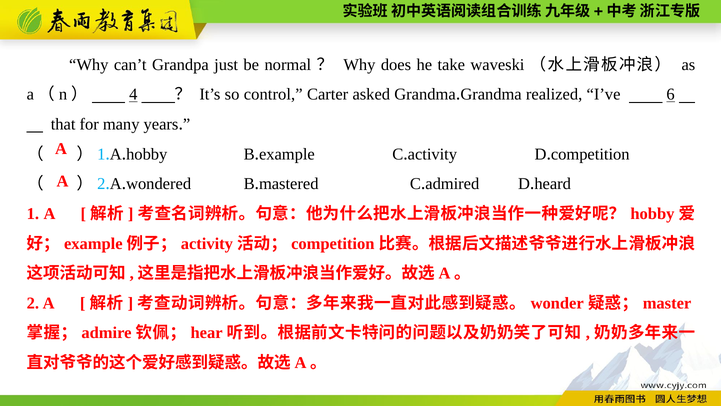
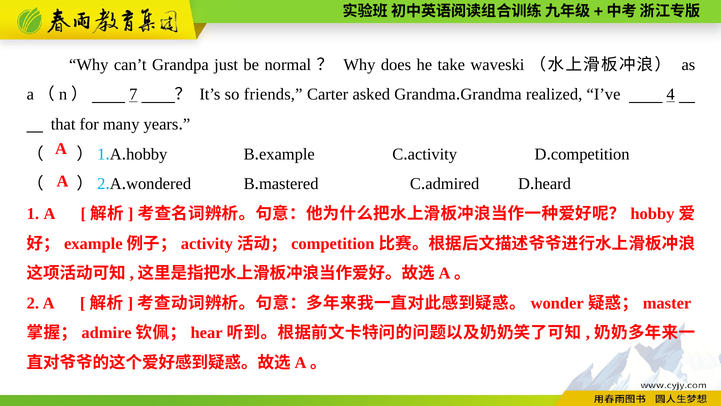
4: 4 -> 7 (133, 94)
control: control -> friends (273, 94)
6: 6 -> 4 (671, 94)
